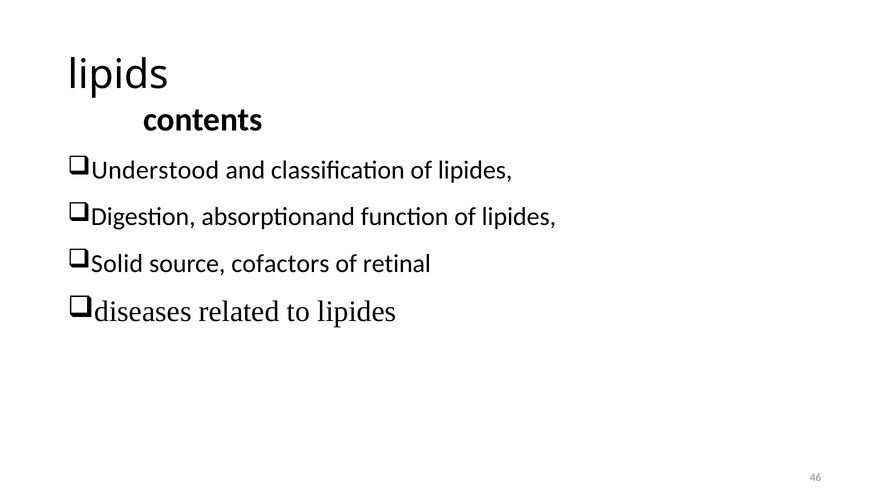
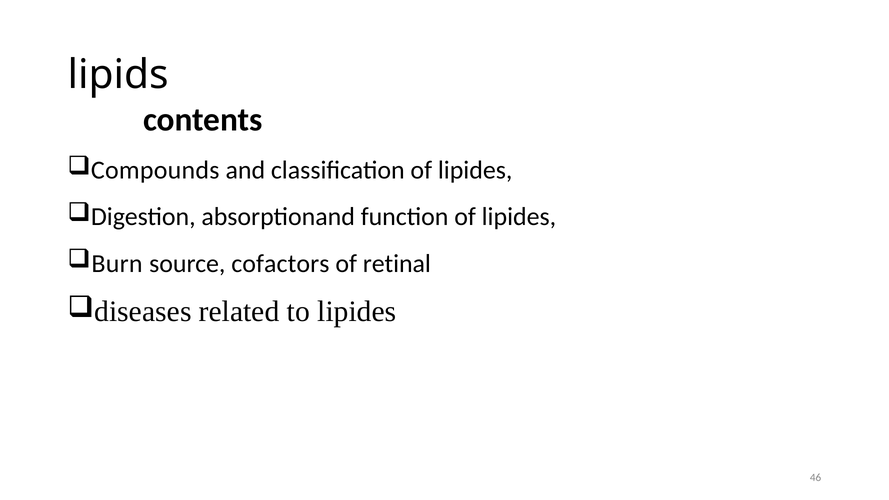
Understood: Understood -> Compounds (155, 170)
Solid: Solid -> Burn (117, 264)
